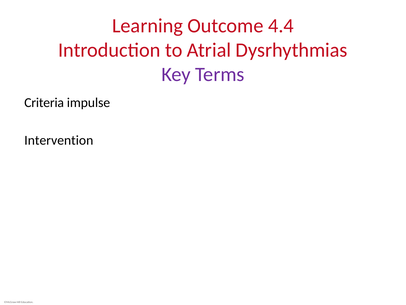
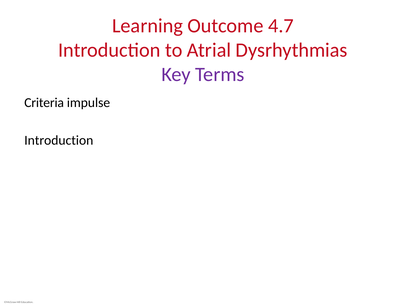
4.4: 4.4 -> 4.7 (281, 26)
Intervention: Intervention -> Introduction (59, 140)
